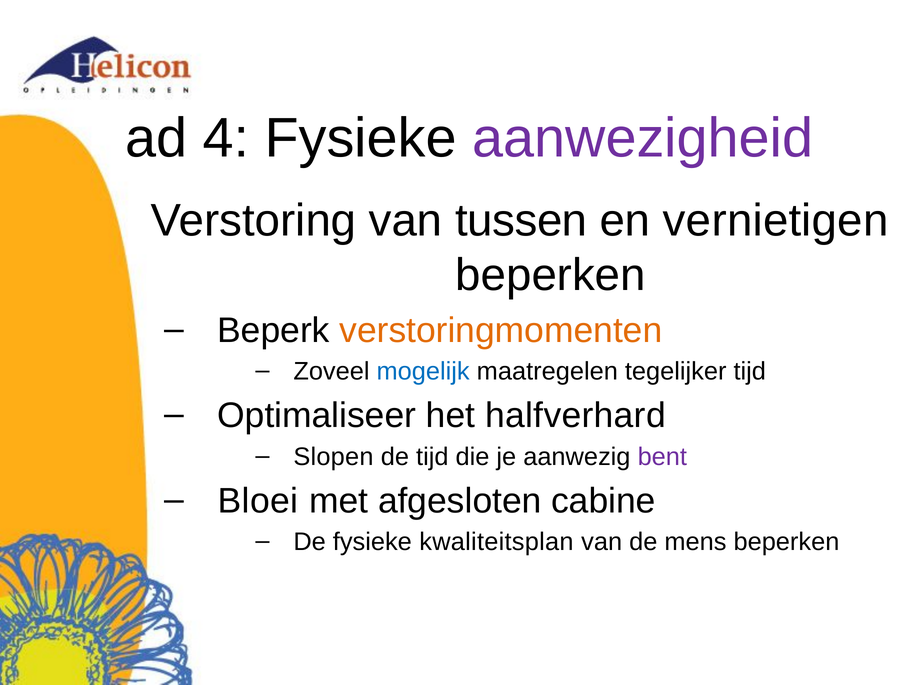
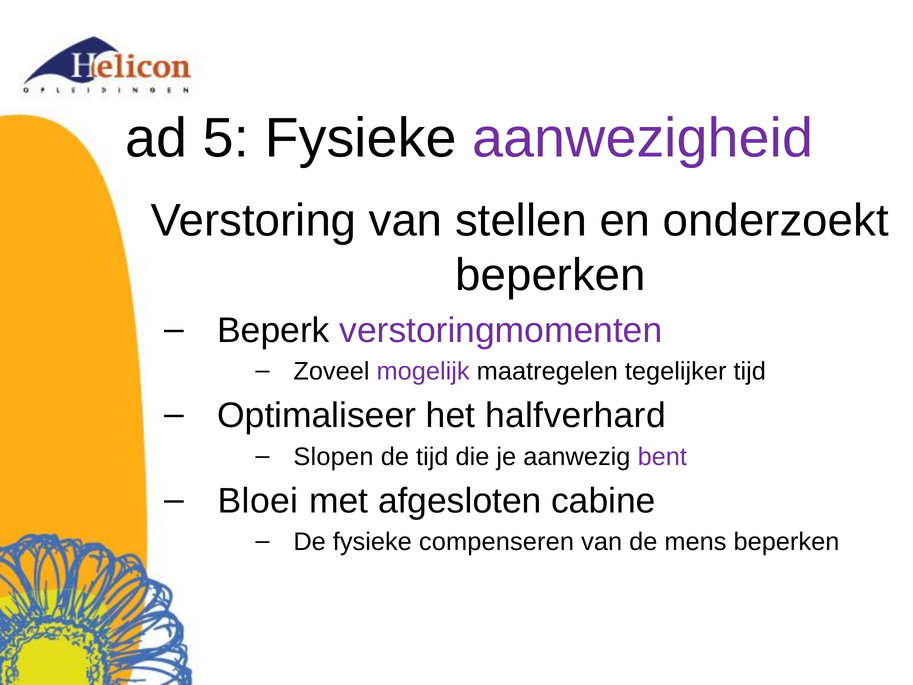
4: 4 -> 5 (226, 138)
tussen: tussen -> stellen (521, 220)
vernietigen: vernietigen -> onderzoekt (776, 220)
verstoringmomenten colour: orange -> purple (501, 330)
mogelijk colour: blue -> purple (423, 371)
kwaliteitsplan: kwaliteitsplan -> compenseren (496, 542)
